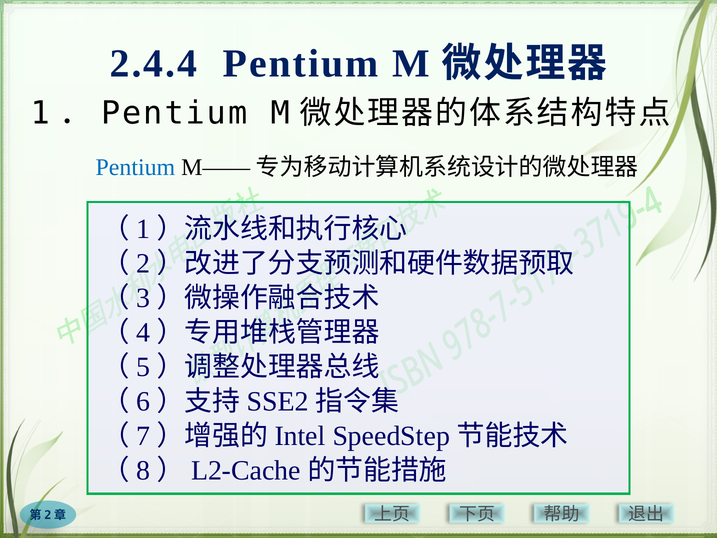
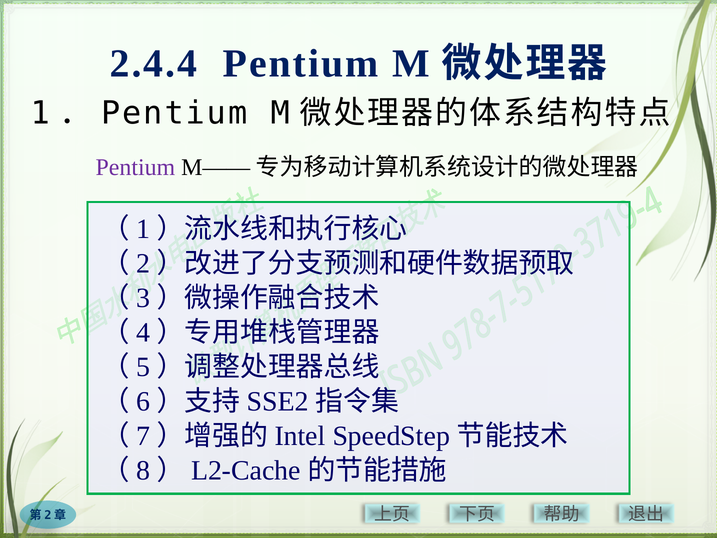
Pentium colour: blue -> purple (135, 167)
